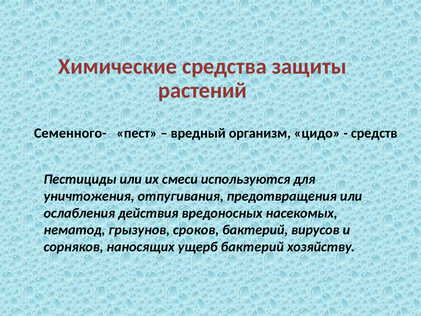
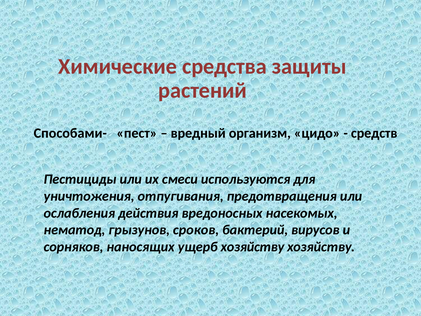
Семенного-: Семенного- -> Способами- (70, 133)
ущерб бактерий: бактерий -> хозяйству (252, 247)
